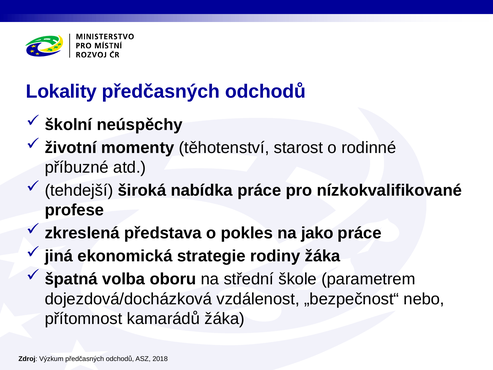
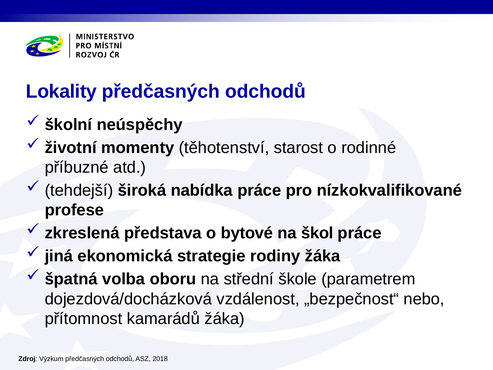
pokles: pokles -> bytové (247, 233)
jako: jako -> škol (317, 233)
